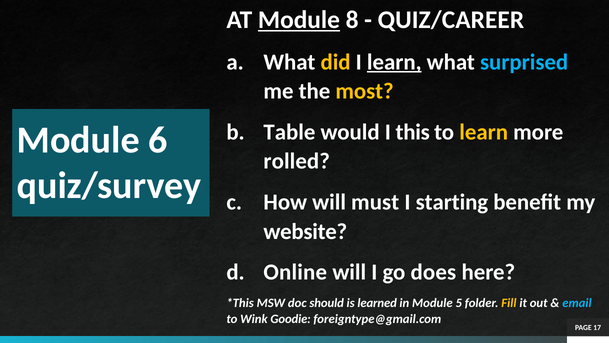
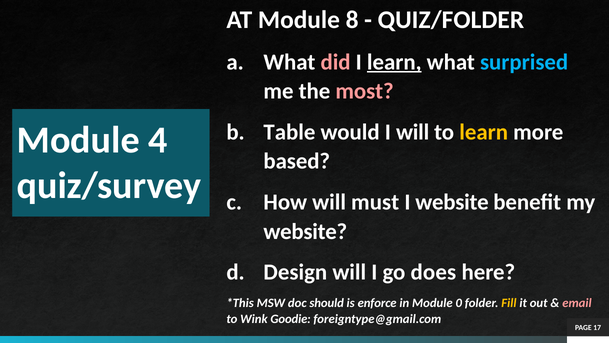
Module underline: present -> none (299, 20)
QUIZ/CAREER: QUIZ/CAREER -> QUIZ/FOLDER (451, 20)
did colour: yellow -> pink (336, 62)
most colour: yellow -> pink (365, 91)
I this: this -> will (413, 132)
6: 6 -> 4 (158, 140)
rolled: rolled -> based (297, 161)
I starting: starting -> website (452, 202)
Online: Online -> Design (295, 272)
learned: learned -> enforce (377, 303)
5: 5 -> 0 (459, 303)
email colour: light blue -> pink (577, 303)
